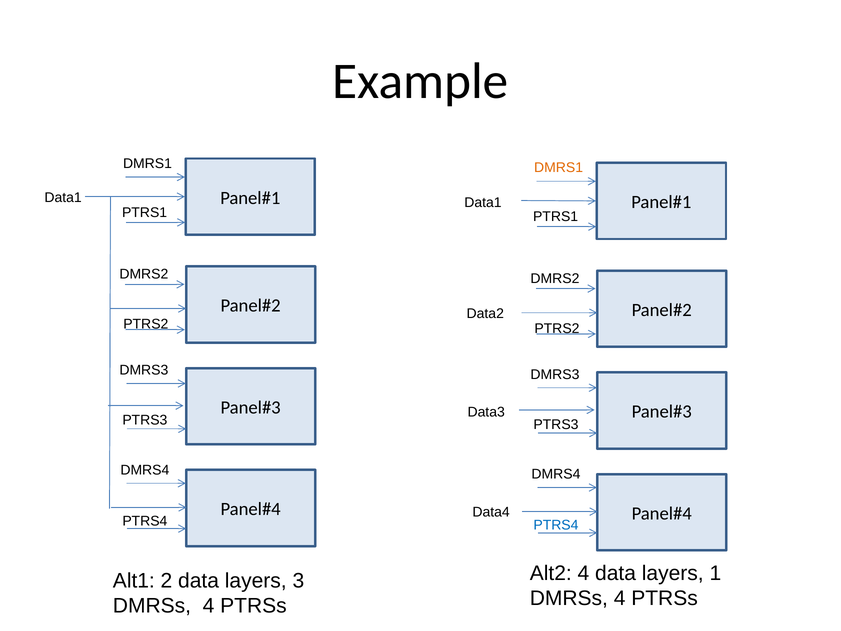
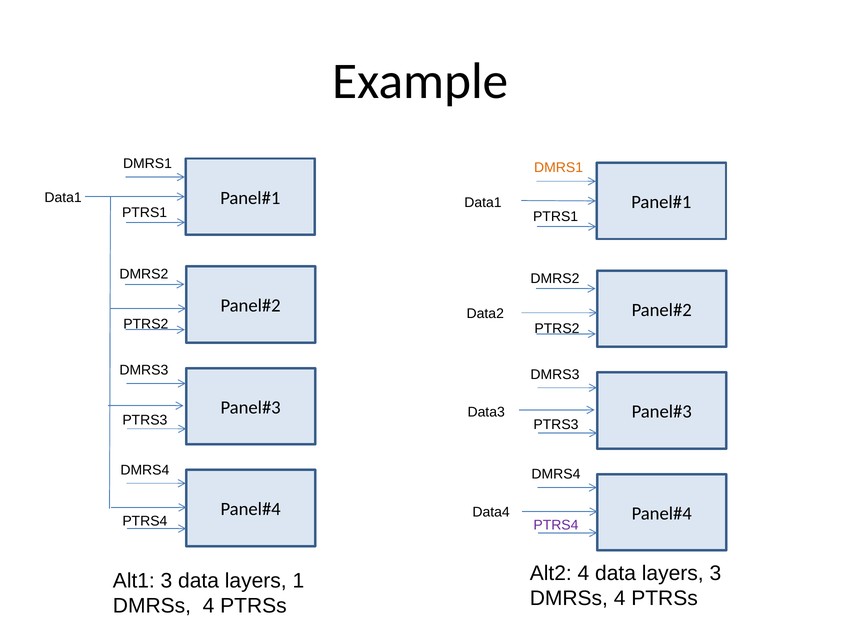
PTRS4 colour: blue -> purple (556, 525)
layers 1: 1 -> 3 (715, 573)
Alt1 2: 2 -> 3 (166, 581)
3: 3 -> 1 (298, 581)
